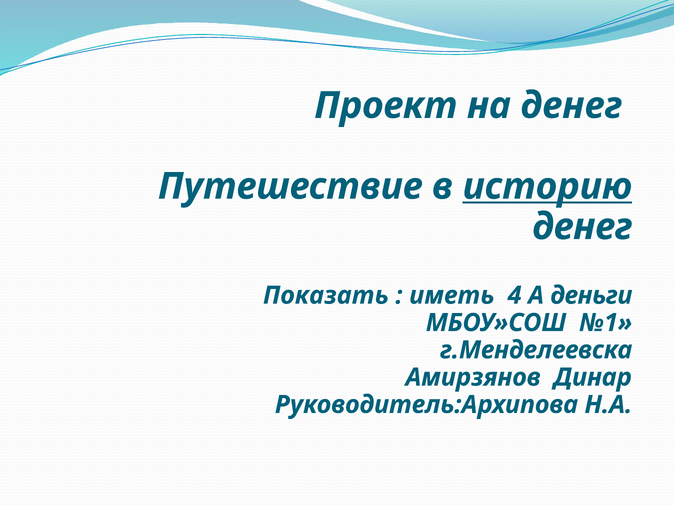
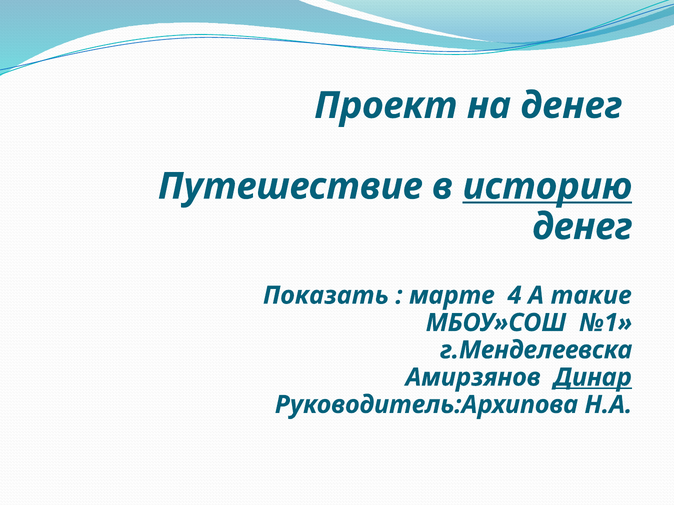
иметь: иметь -> марте (452, 296)
деньги: деньги -> такие (591, 296)
Динар underline: none -> present (593, 378)
